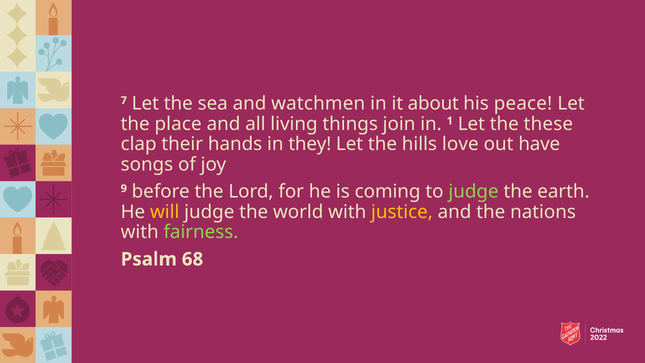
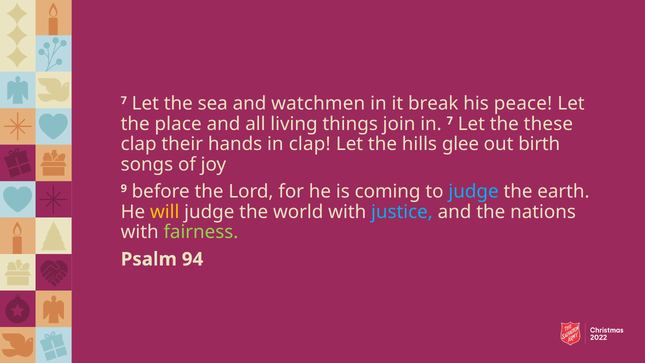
about: about -> break (433, 103)
in 1: 1 -> 7 (450, 121)
in they: they -> clap (310, 144)
love: love -> glee (460, 144)
have: have -> birth (539, 144)
judge colour: light green -> light blue (474, 191)
justice colour: yellow -> light blue (402, 212)
68: 68 -> 94 (193, 259)
